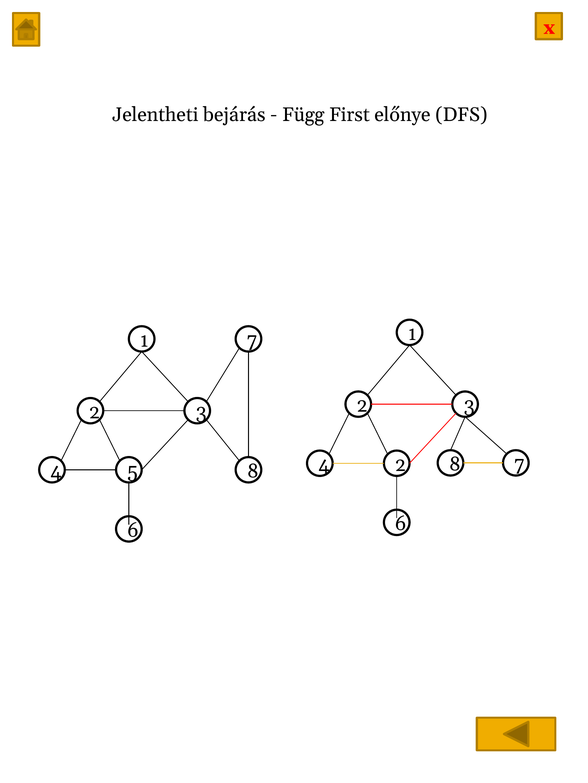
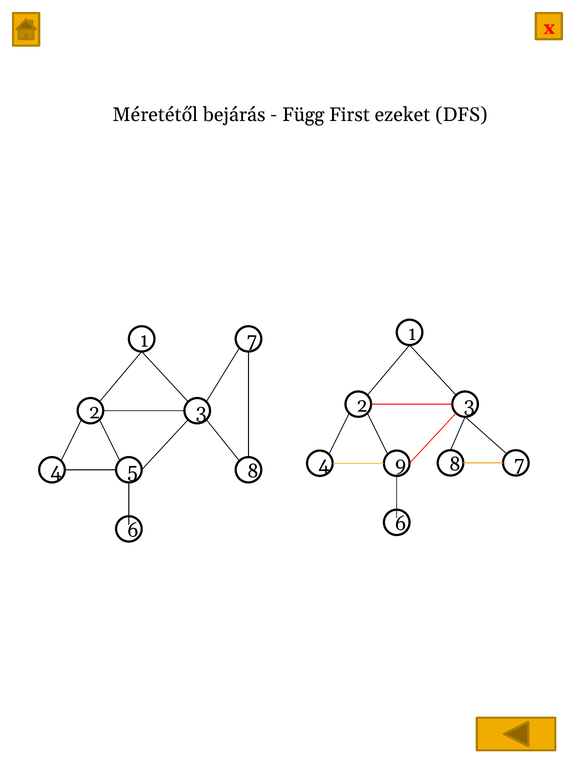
Jelentheti: Jelentheti -> Méretétől (155, 115)
előnye: előnye -> ezeket (402, 115)
4 2: 2 -> 9 (401, 465)
